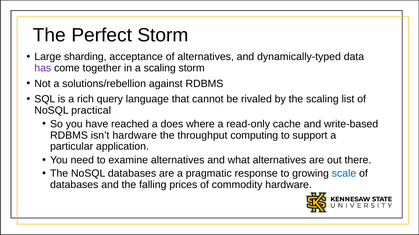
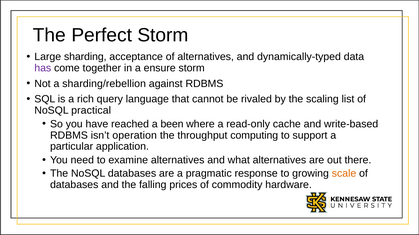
a scaling: scaling -> ensure (160, 68)
solutions/rebellion: solutions/rebellion -> sharding/rebellion (104, 84)
does: does -> been (172, 124)
isn’t hardware: hardware -> operation (135, 136)
scale colour: blue -> orange (344, 174)
